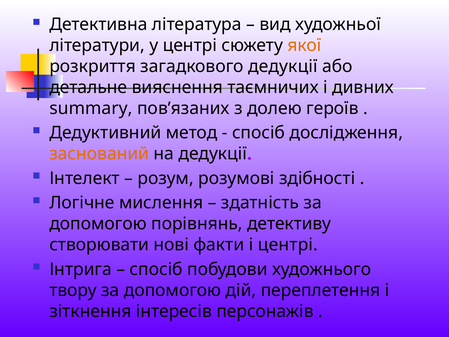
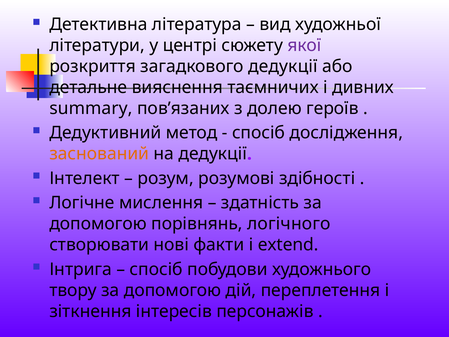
якої colour: orange -> purple (304, 45)
детективу: детективу -> логічного (289, 224)
і центрі: центрі -> extend (288, 245)
